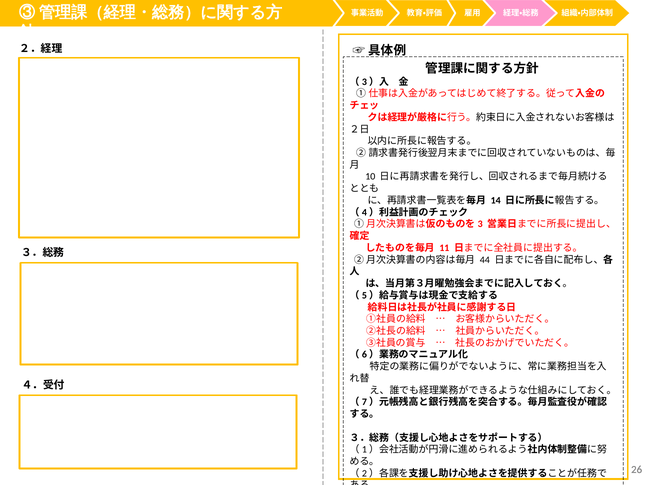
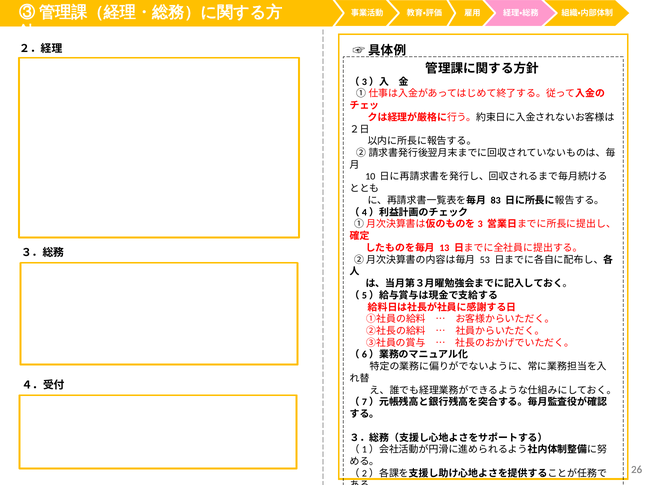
14: 14 -> 83 (496, 200)
11: 11 -> 13 (444, 248)
44: 44 -> 53 (485, 260)
